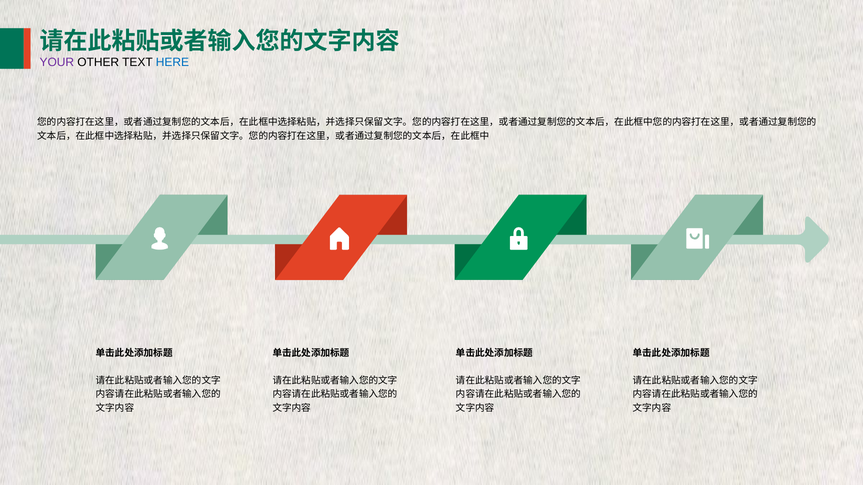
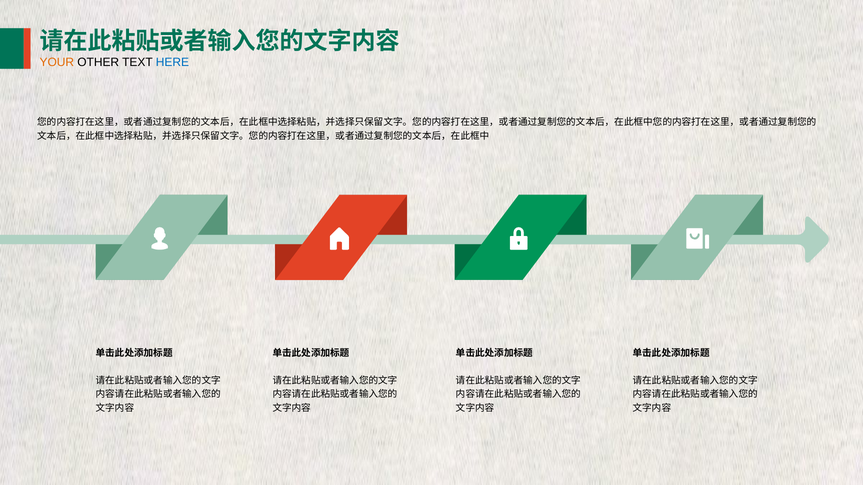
YOUR colour: purple -> orange (57, 62)
